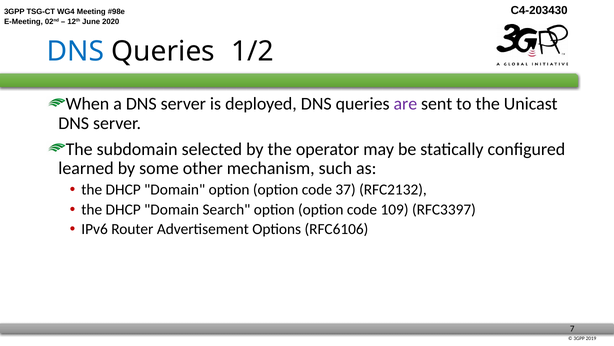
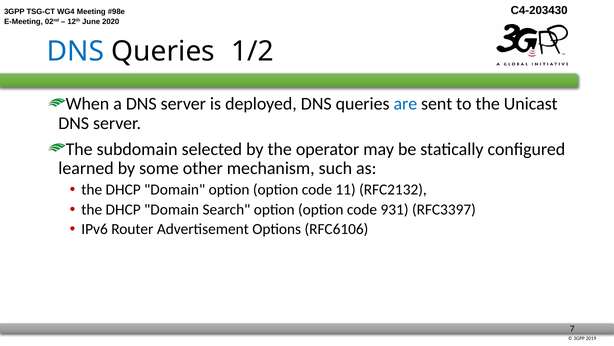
are colour: purple -> blue (405, 104)
37: 37 -> 11 (346, 189)
109: 109 -> 931 (395, 209)
